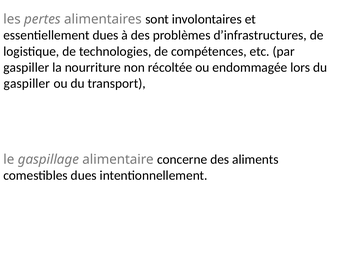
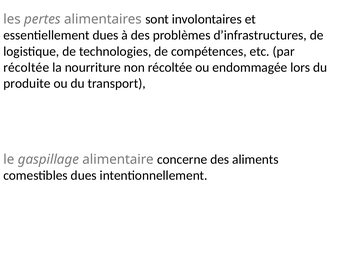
gaspiller: gaspiller -> récoltée (26, 67)
gaspiller: gaspiller -> produite (27, 83)
